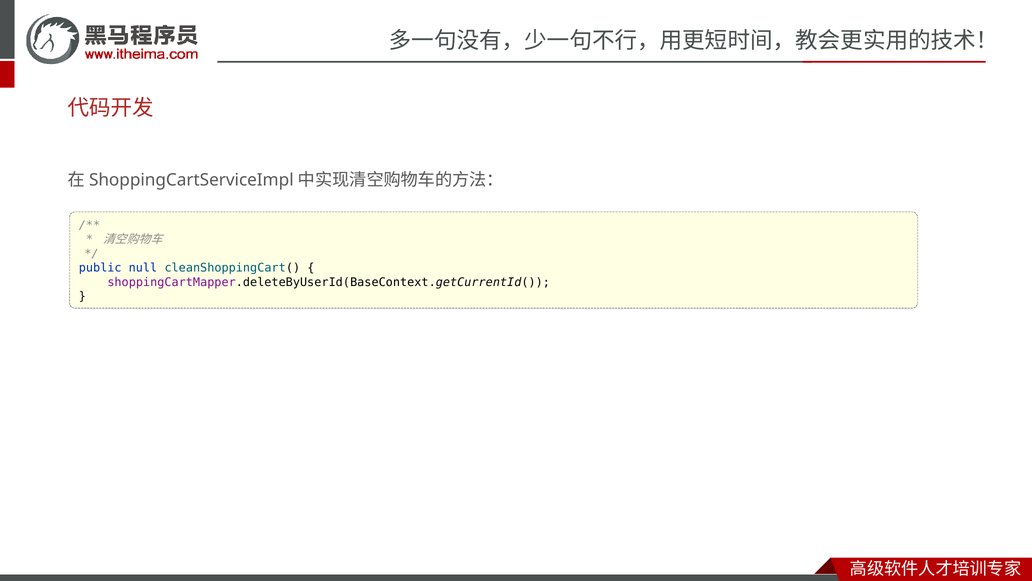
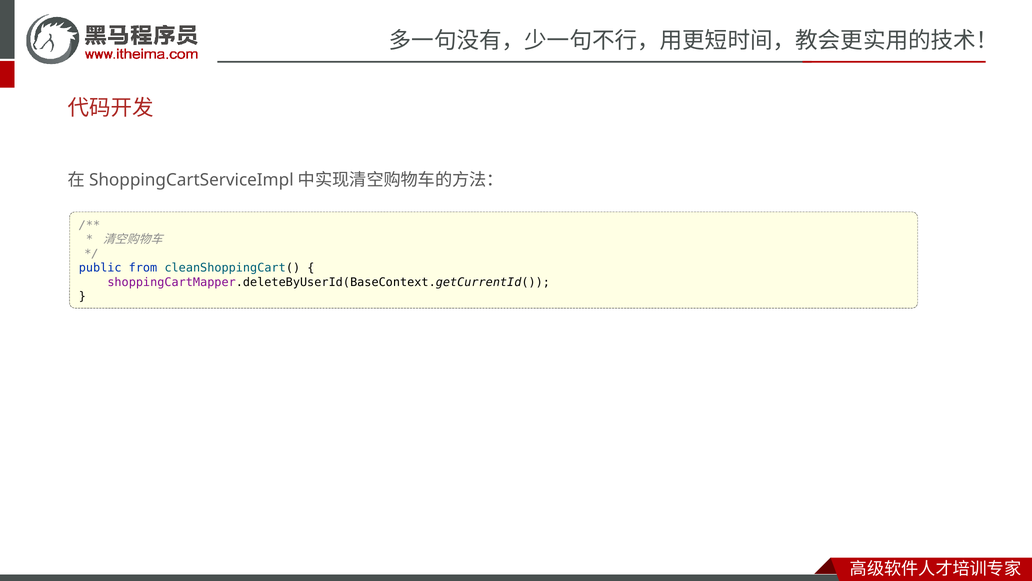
null: null -> from (143, 268)
